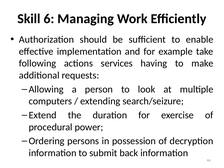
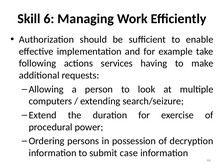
back: back -> case (129, 153)
